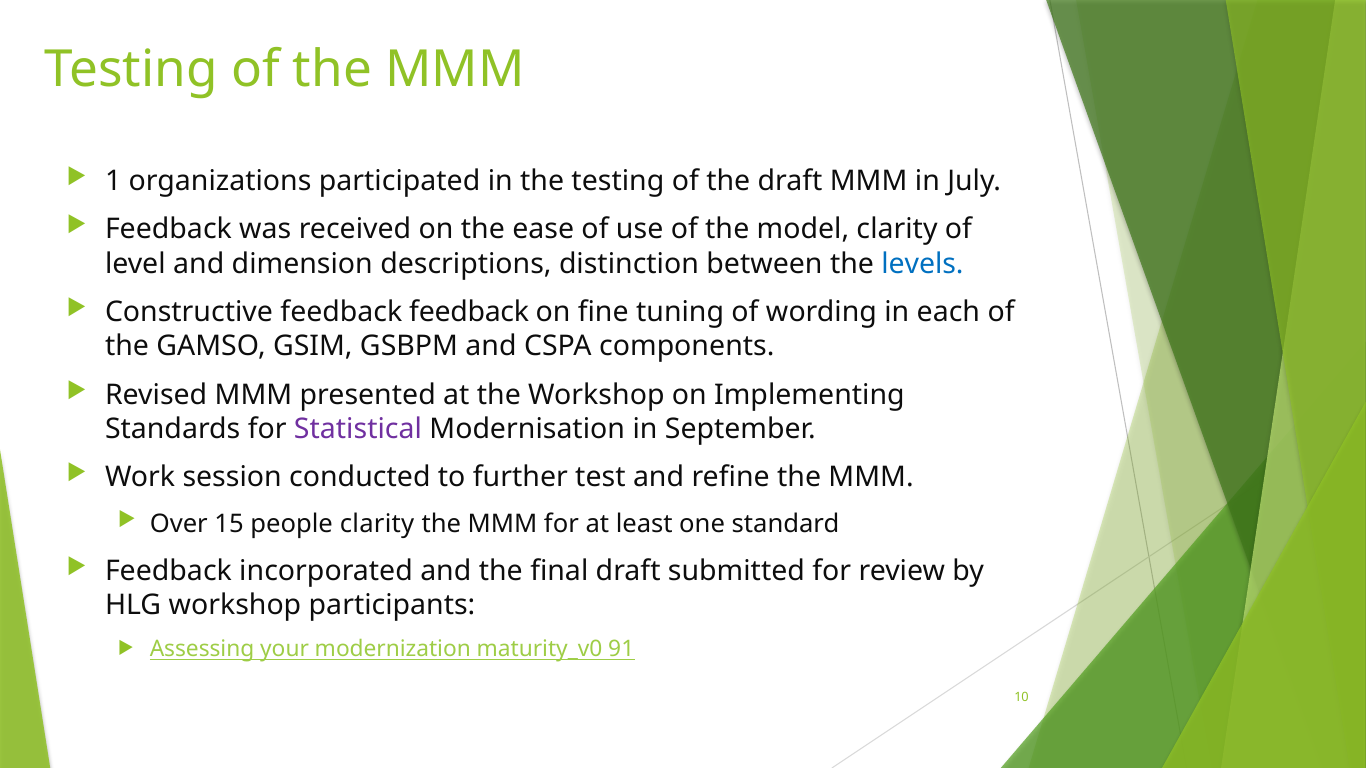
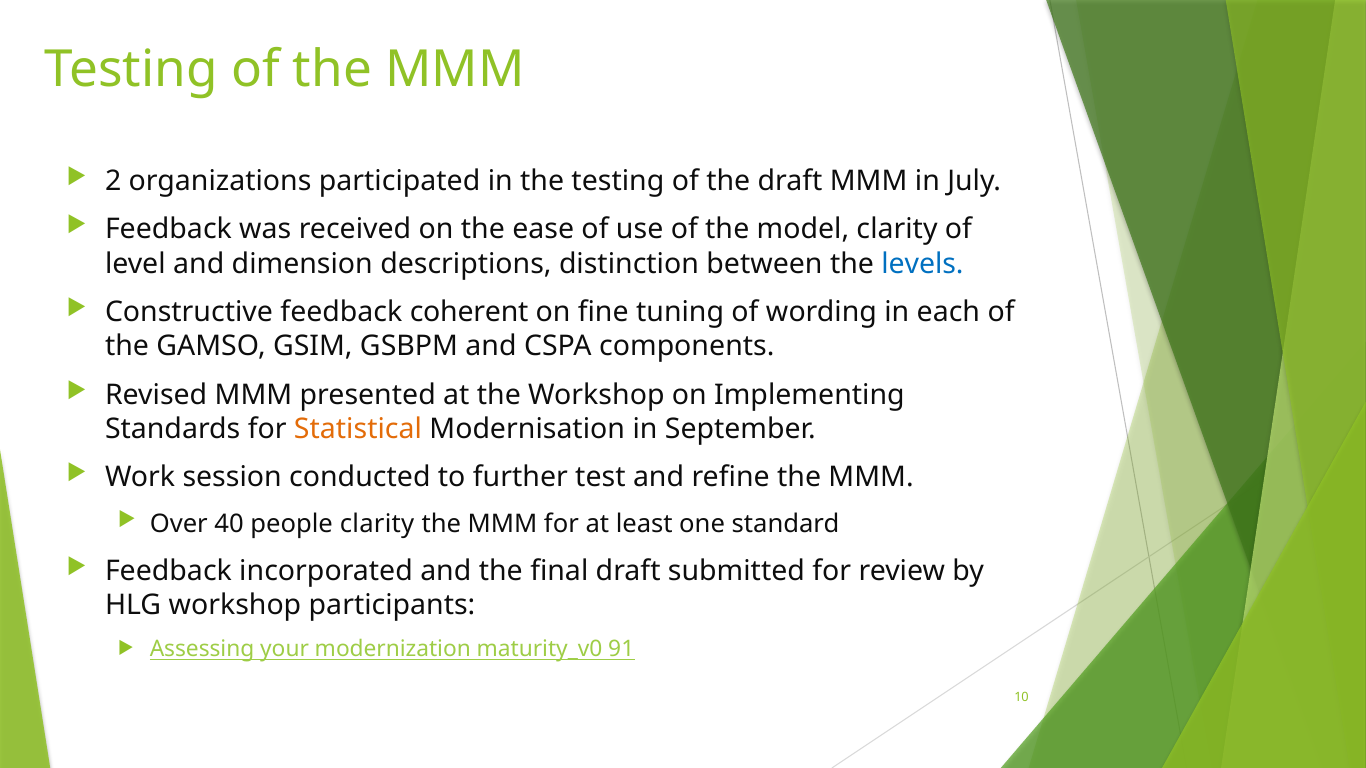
1: 1 -> 2 (113, 181)
feedback feedback: feedback -> coherent (469, 312)
Statistical colour: purple -> orange (358, 429)
15: 15 -> 40 (229, 524)
